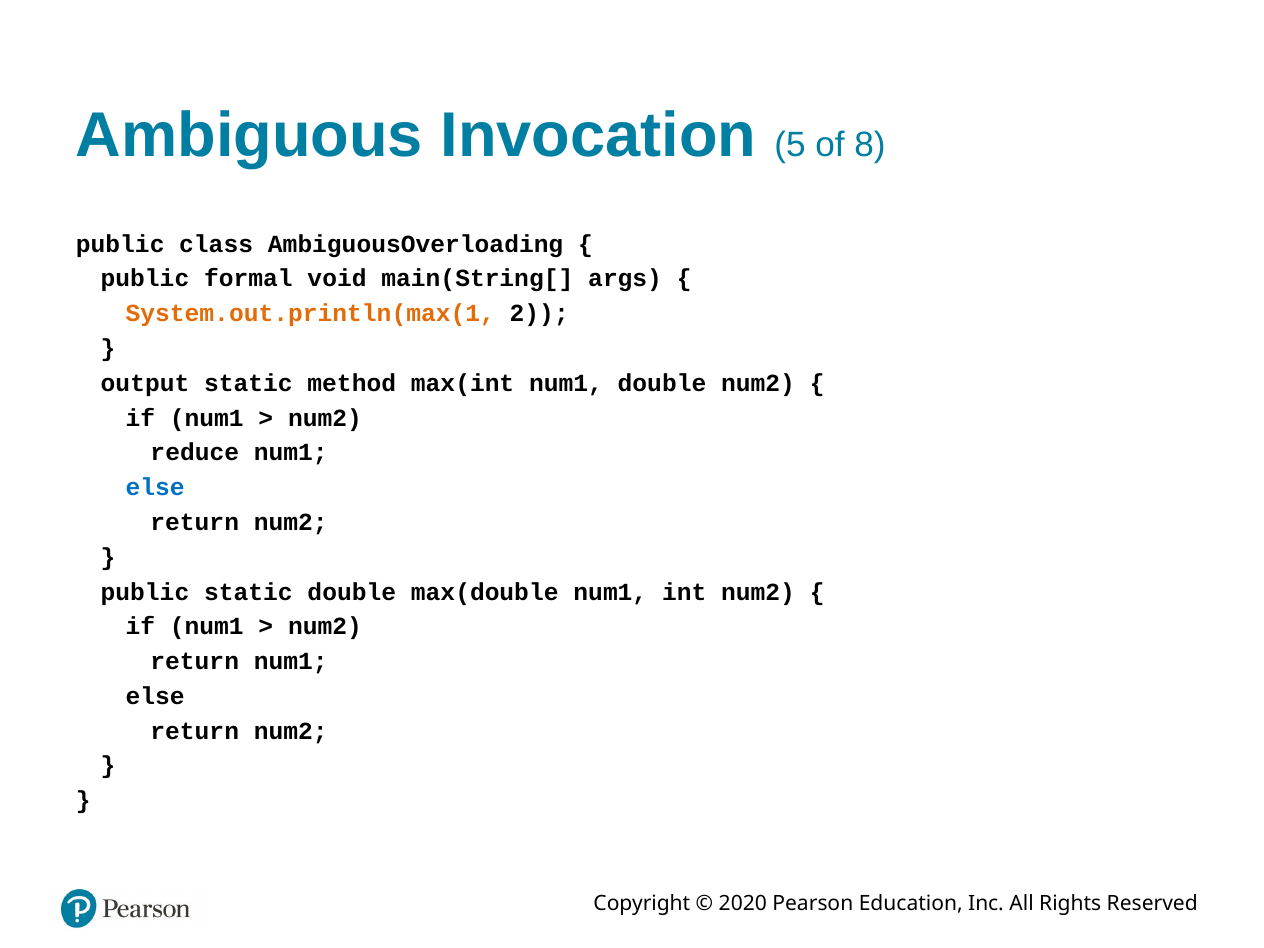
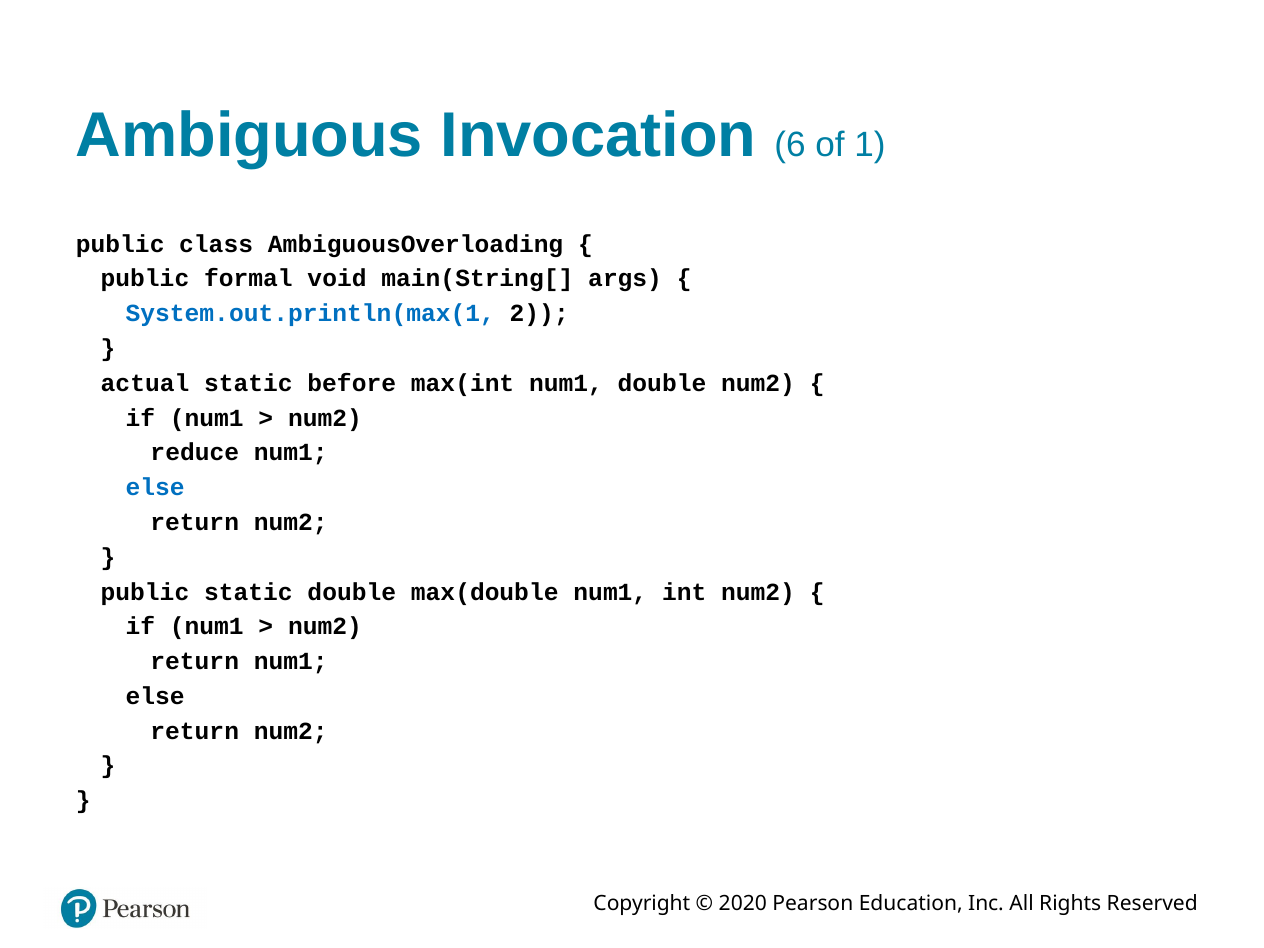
5: 5 -> 6 (790, 145)
8: 8 -> 1 (870, 145)
System.out.println(max(1 colour: orange -> blue (310, 314)
output: output -> actual (145, 383)
method: method -> before (352, 383)
